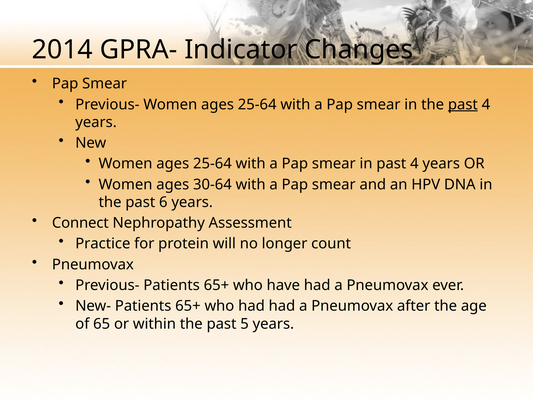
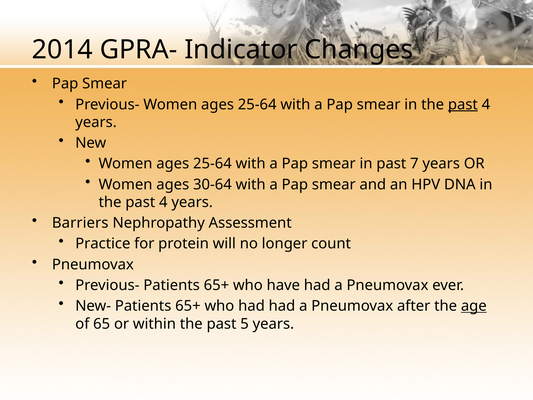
in past 4: 4 -> 7 (414, 164)
6: 6 -> 4 (163, 202)
Connect: Connect -> Barriers (80, 223)
age underline: none -> present (474, 306)
